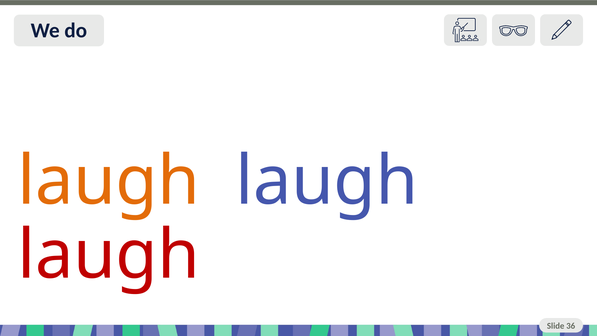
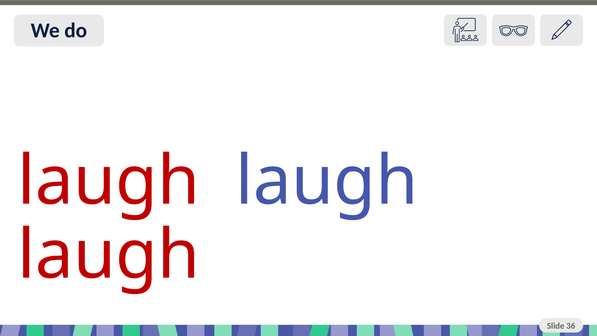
laugh colour: orange -> red (109, 181)
